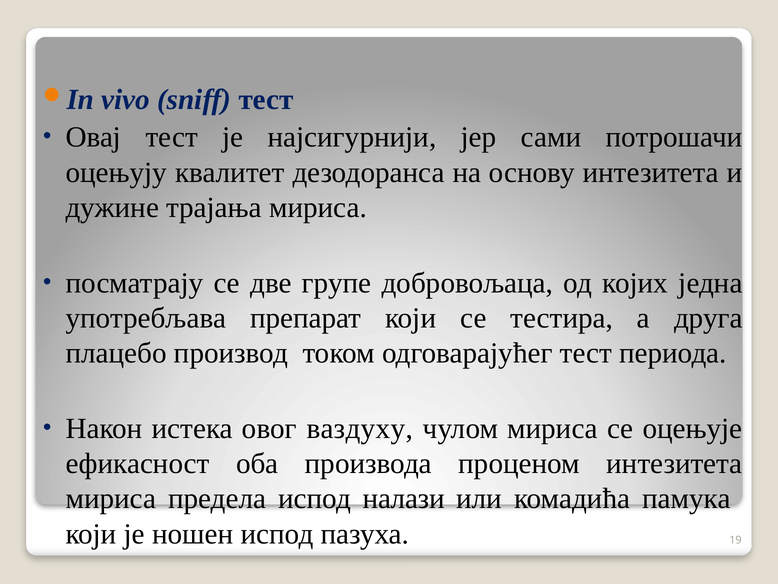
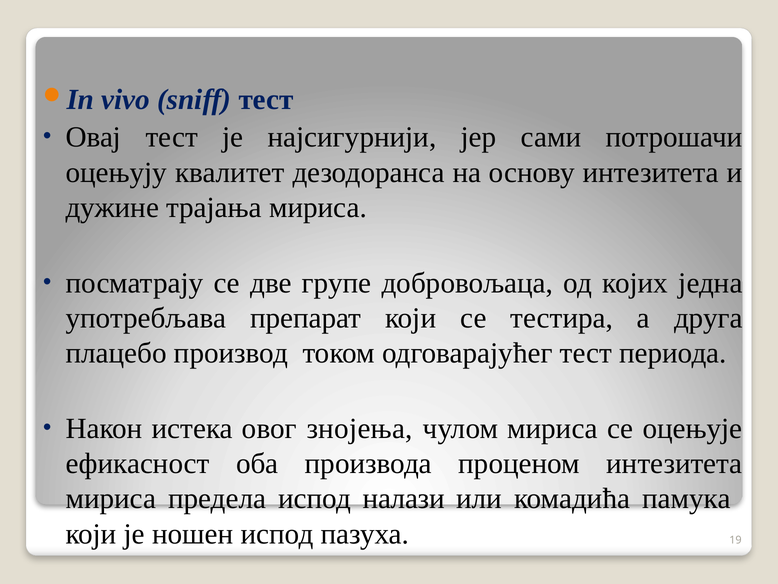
ваздуху: ваздуху -> знојења (360, 428)
